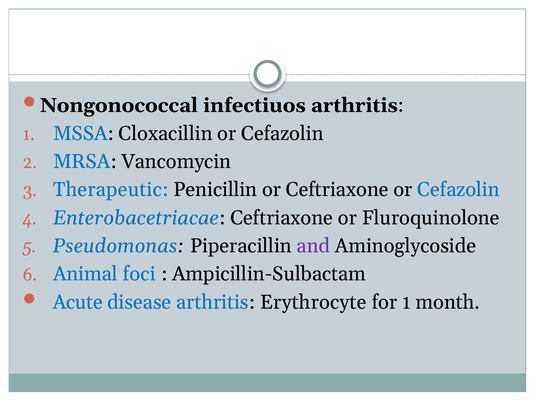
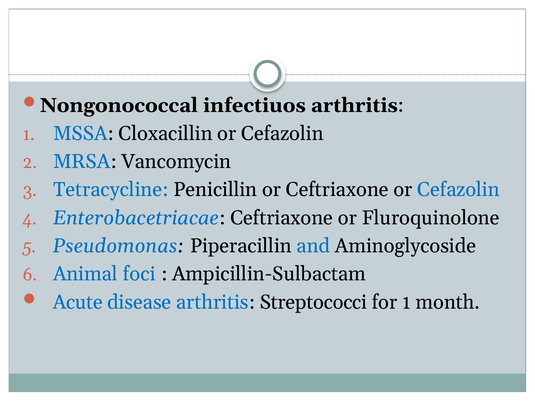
Therapeutic: Therapeutic -> Tetracycline (111, 190)
and colour: purple -> blue (313, 246)
Erythrocyte: Erythrocyte -> Streptococci (313, 302)
